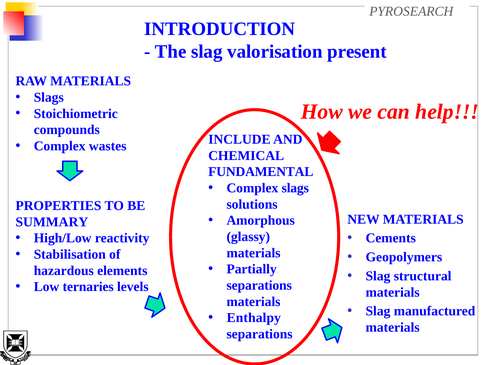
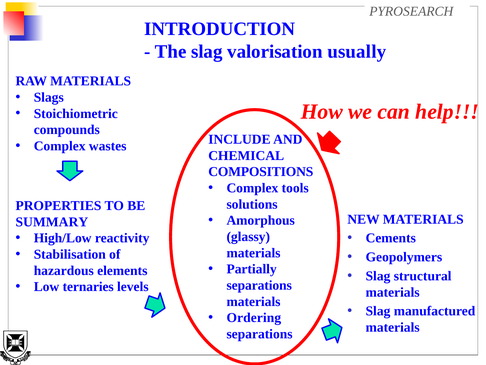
present: present -> usually (357, 52)
FUNDAMENTAL: FUNDAMENTAL -> COMPOSITIONS (261, 172)
Complex slags: slags -> tools (295, 188)
Enthalpy: Enthalpy -> Ordering (254, 317)
